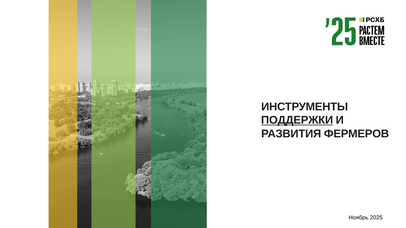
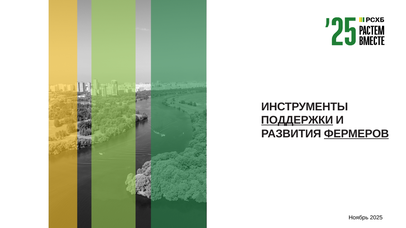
ФЕРМЕРОВ underline: none -> present (356, 134)
